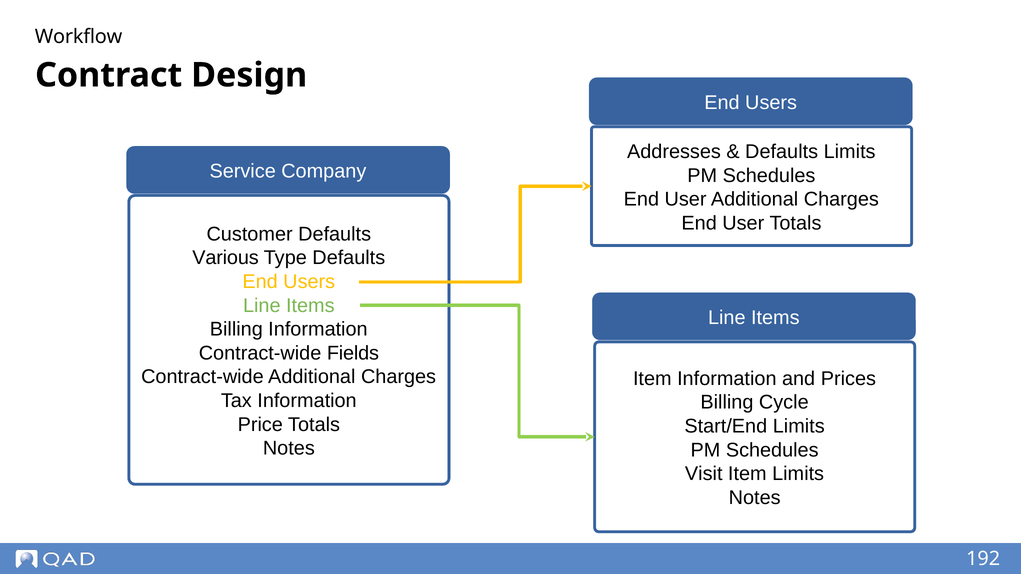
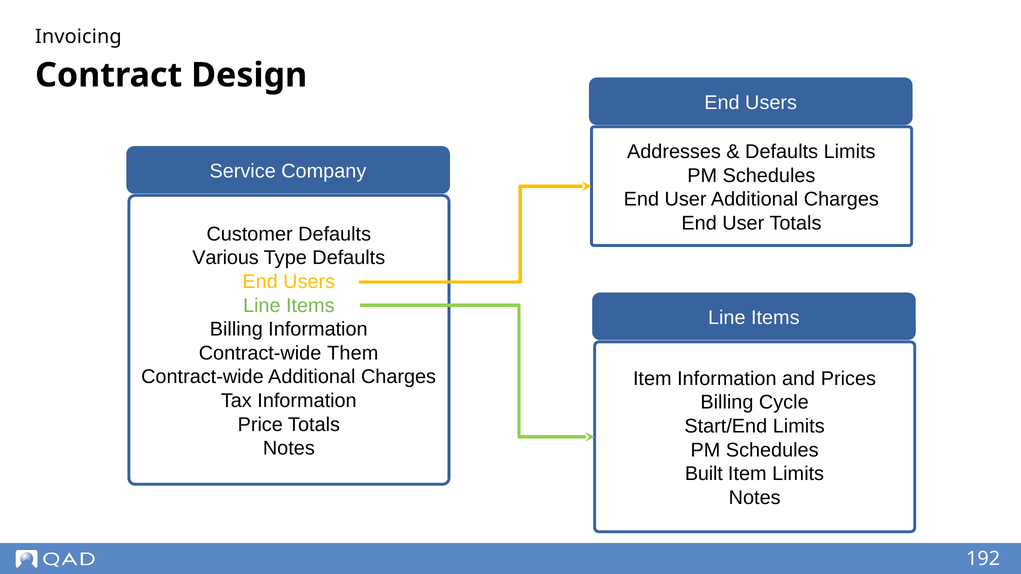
Workflow: Workflow -> Invoicing (78, 37)
Fields: Fields -> Them (353, 353)
Visit: Visit -> Built (704, 474)
